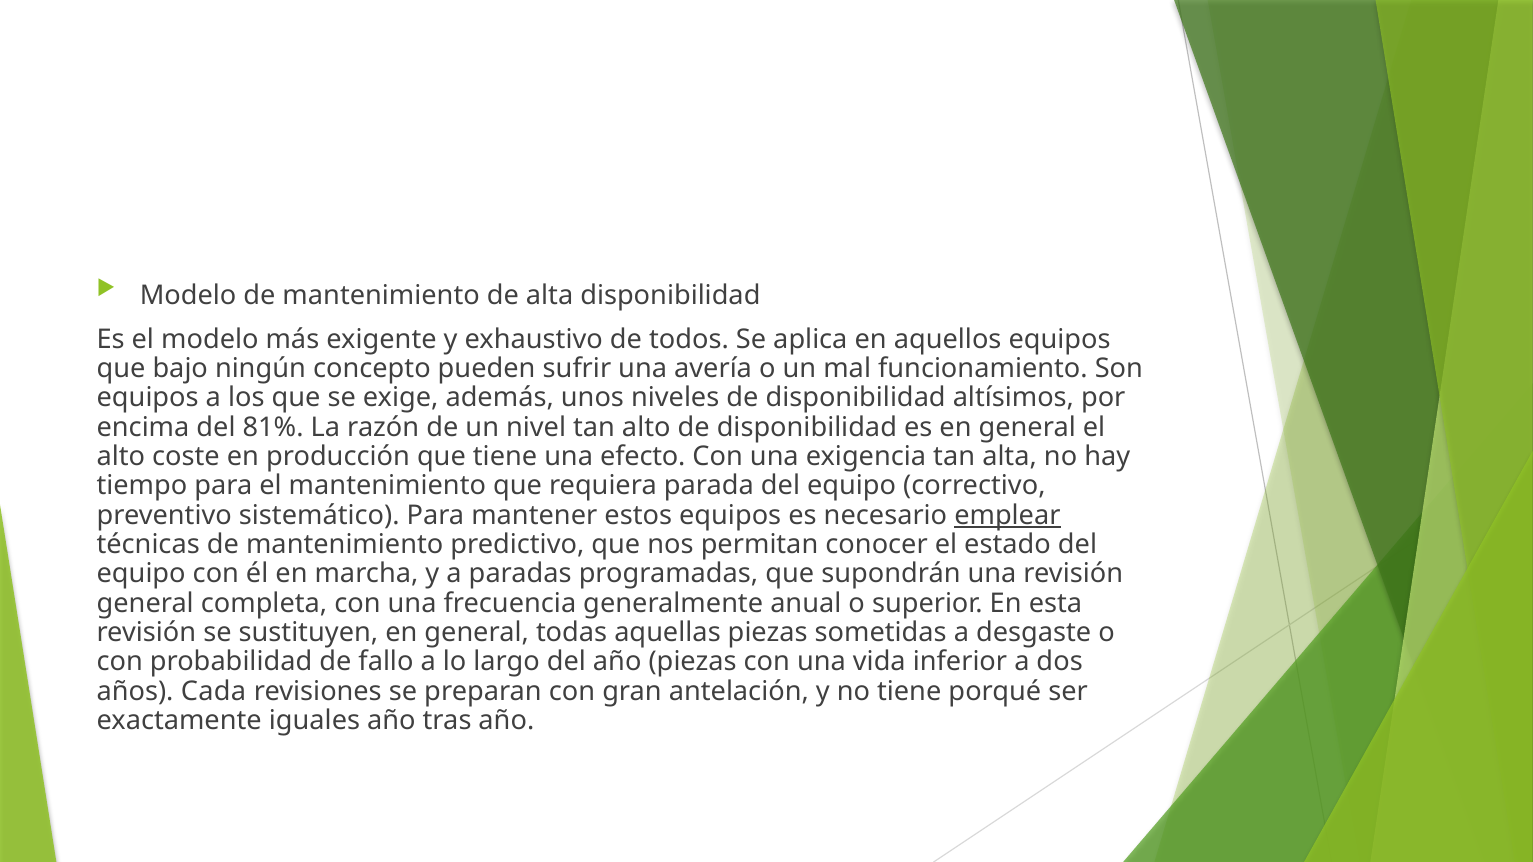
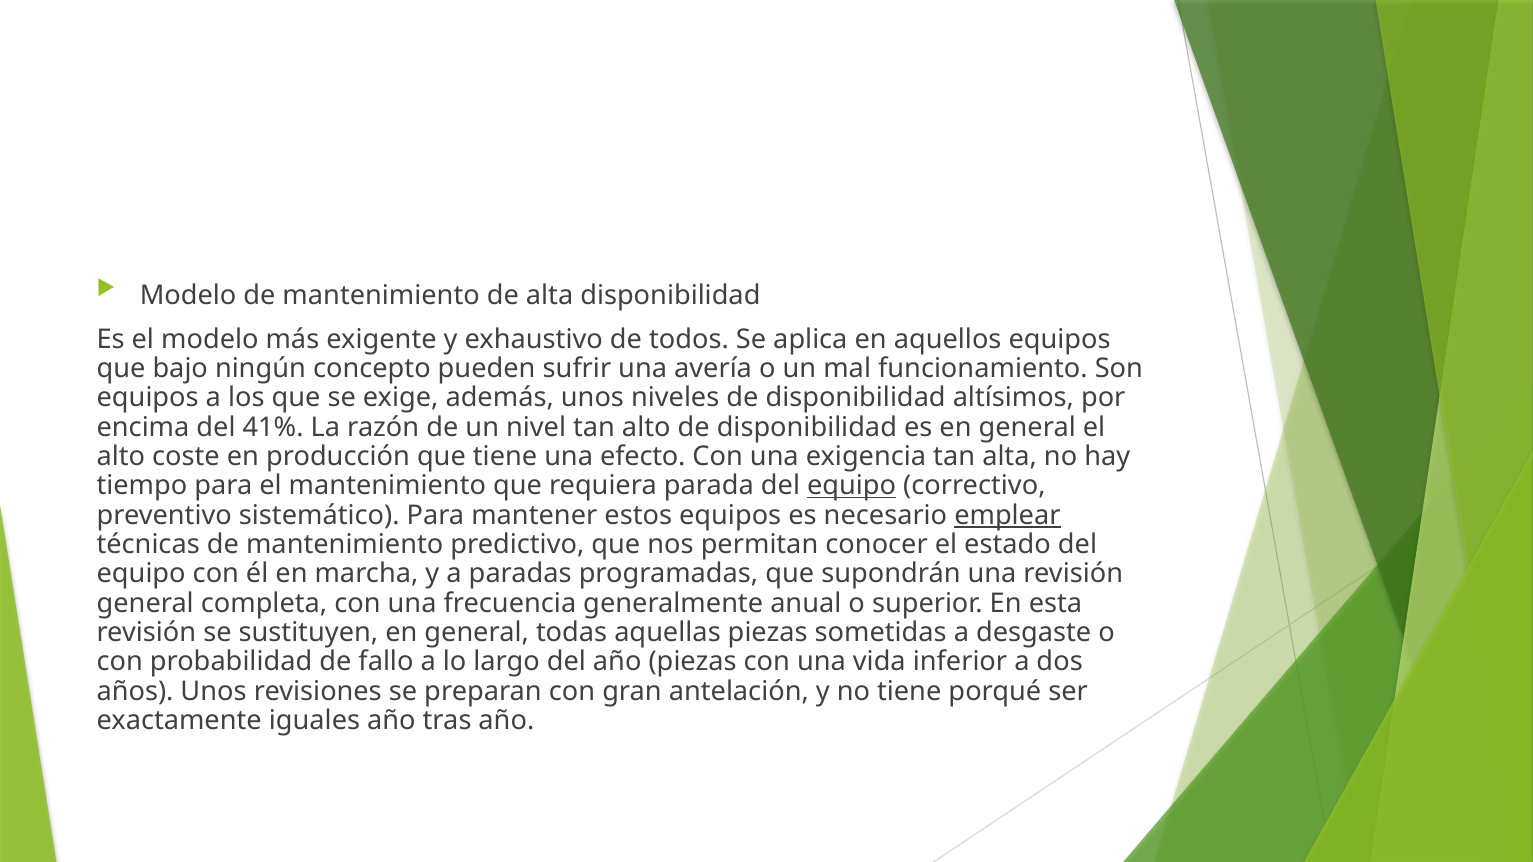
81%: 81% -> 41% (273, 427)
equipo underline: none -> present (852, 486)
años Cada: Cada -> Unos (214, 691)
